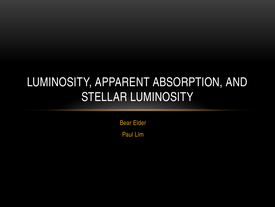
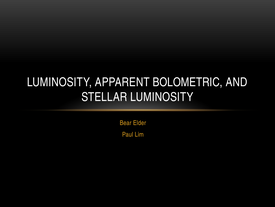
ABSORPTION: ABSORPTION -> BOLOMETRIC (188, 82)
